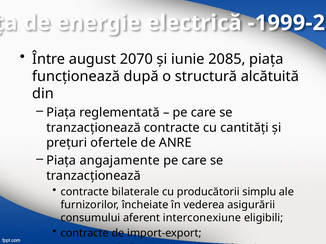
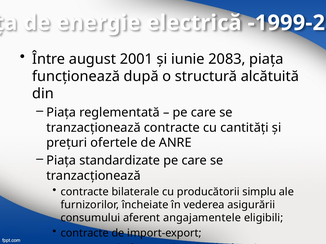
2070: 2070 -> 2001 (136, 59)
2085: 2085 -> 2083 (227, 59)
angajamente: angajamente -> standardizate (120, 161)
interconexiune: interconexiune -> angajamentele (202, 218)
